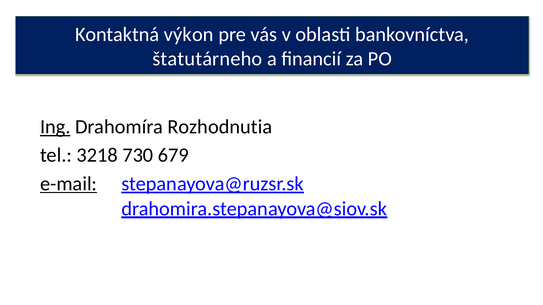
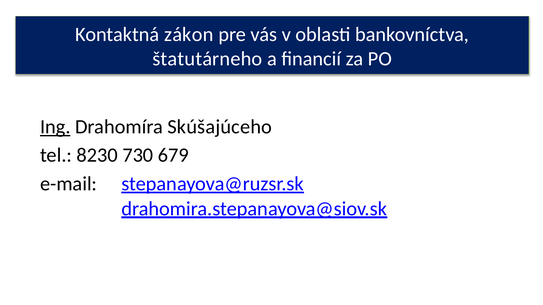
výkon: výkon -> zákon (189, 34)
Rozhodnutia: Rozhodnutia -> Skúšajúceho (220, 127)
3218: 3218 -> 8230 (97, 156)
e-mail underline: present -> none (69, 184)
